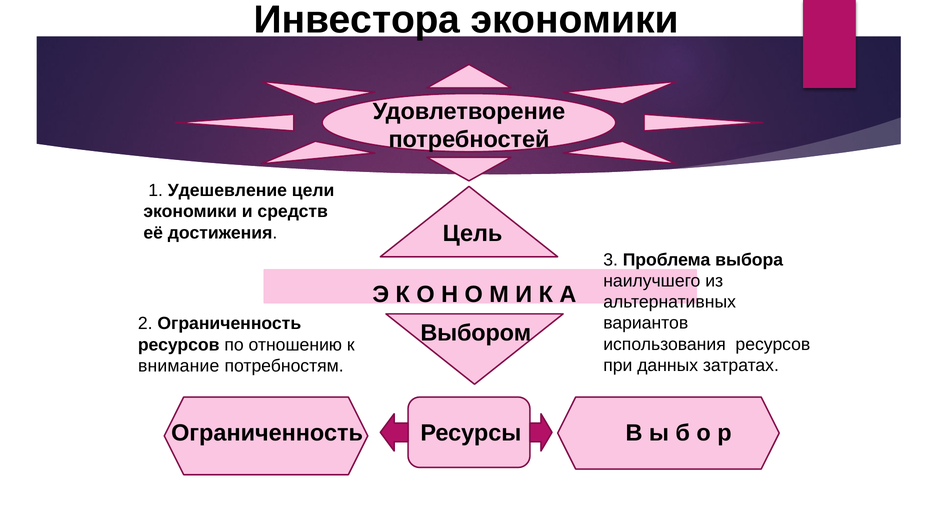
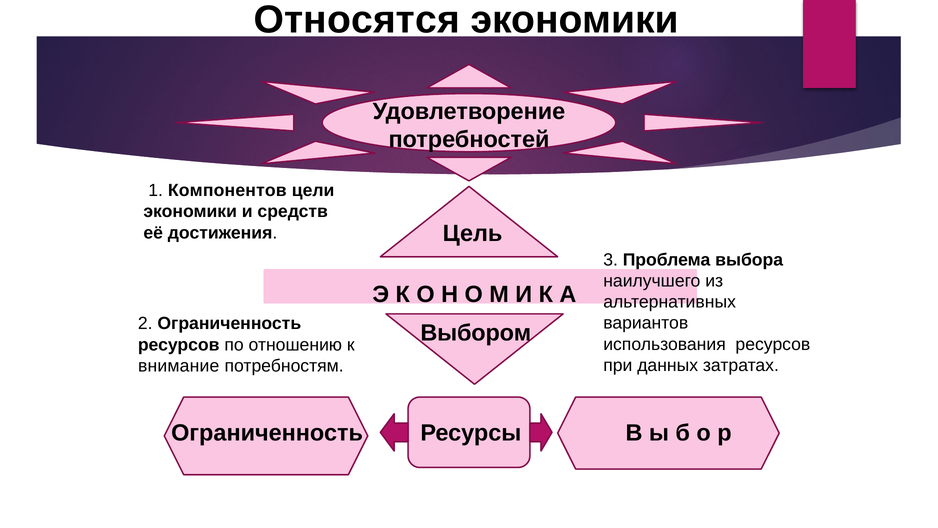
Инвестора: Инвестора -> Относятся (357, 20)
Удешевление: Удешевление -> Компонентов (227, 190)
